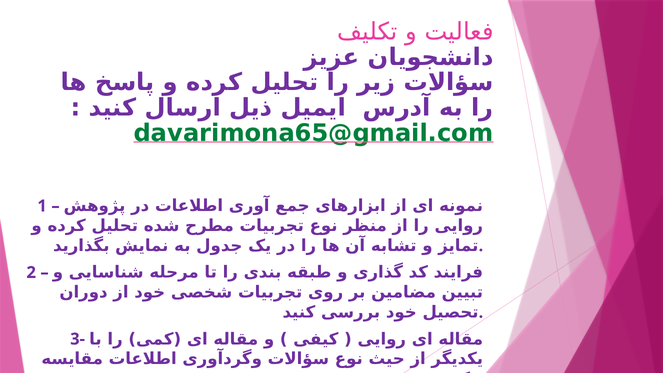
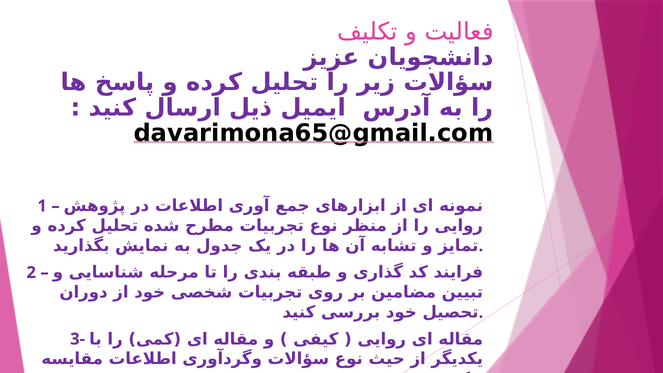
davarimona65@gmail.com colour: green -> black (313, 133)
